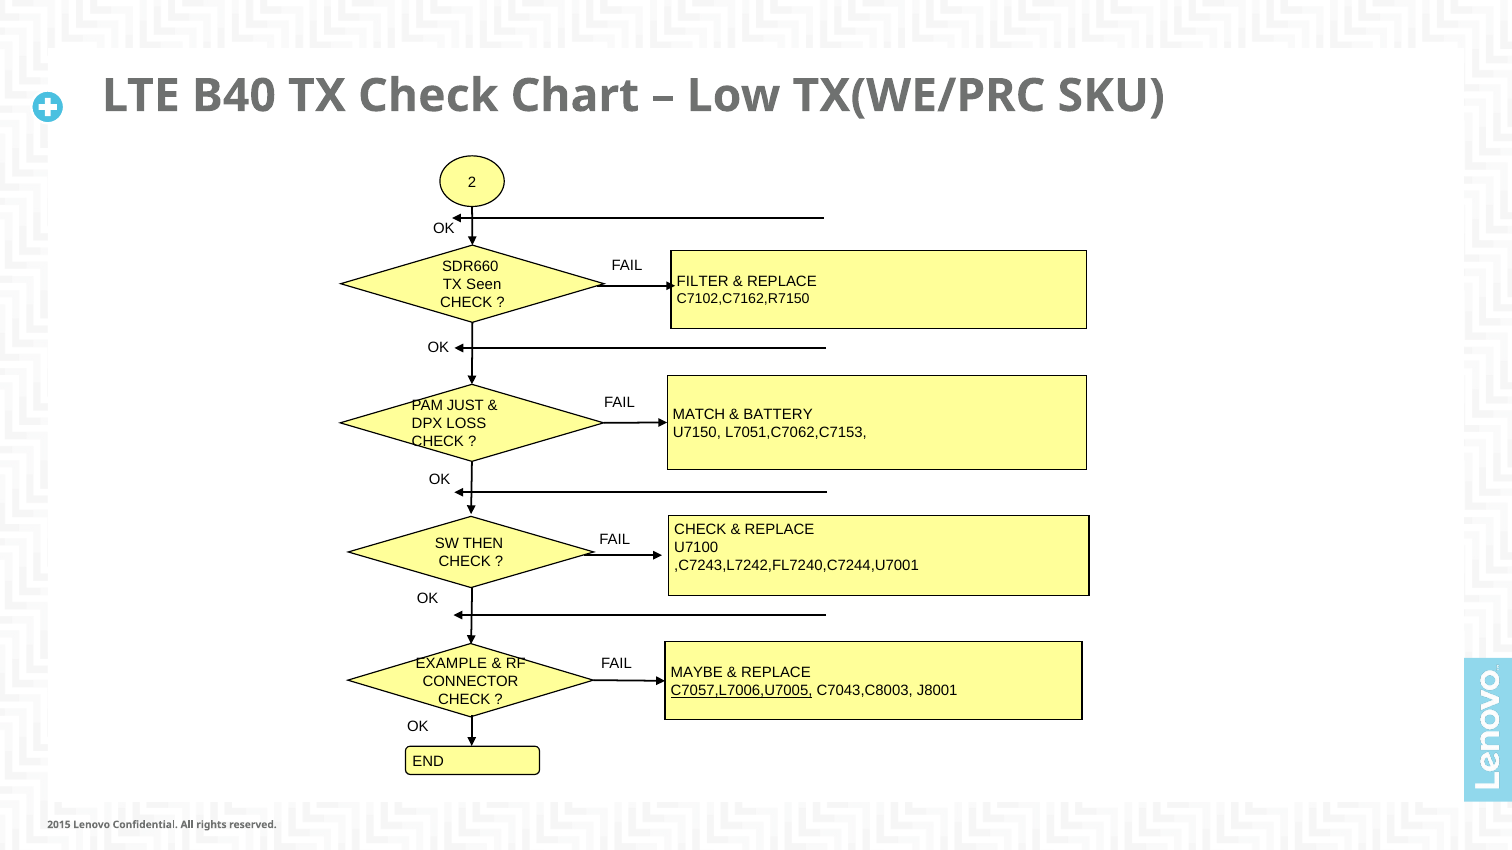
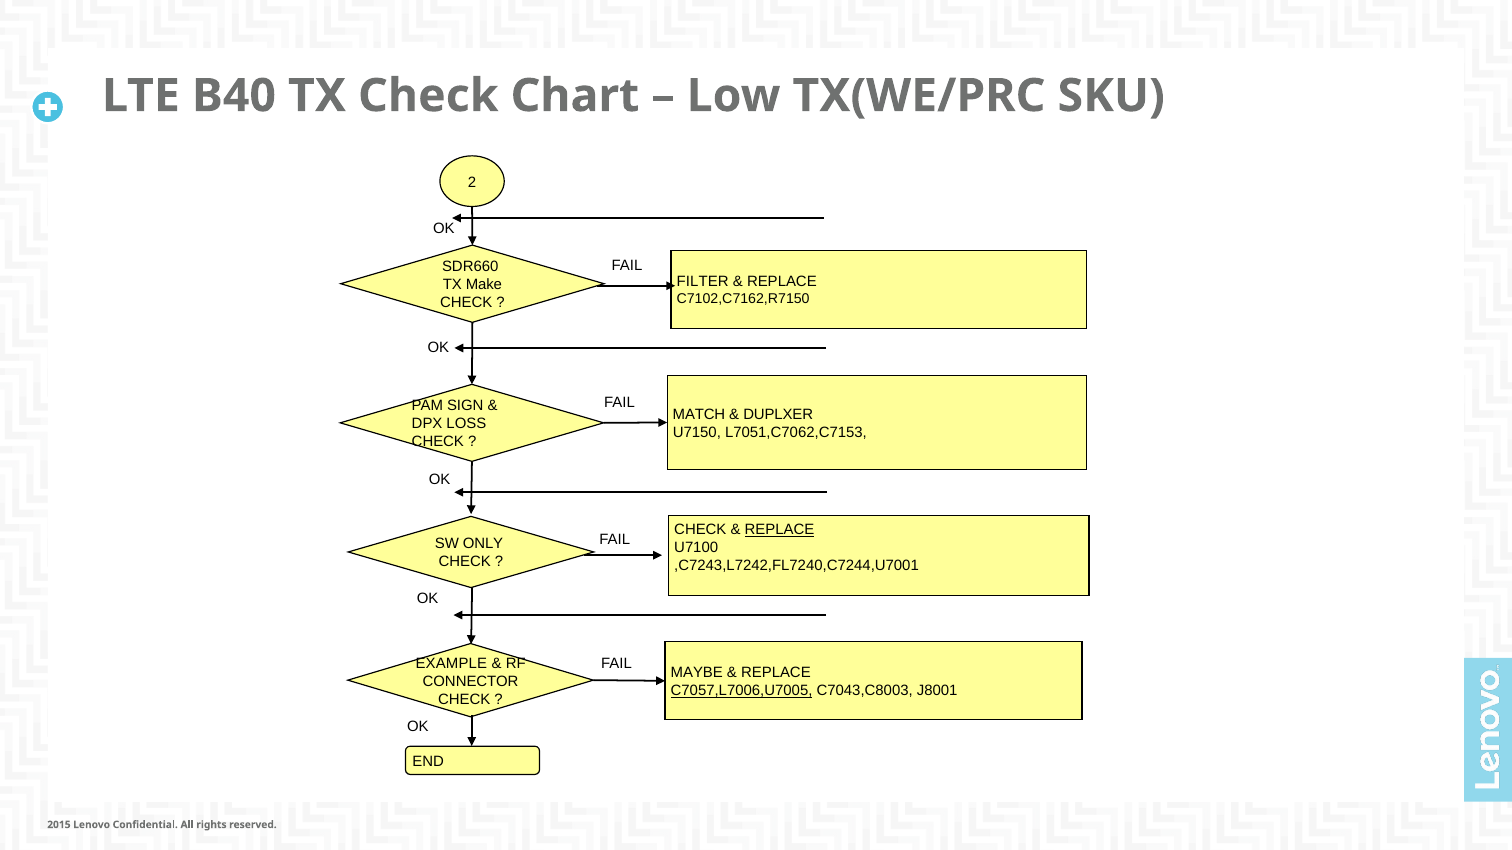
Seen: Seen -> Make (484, 285)
JUST: JUST -> SIGN (465, 406)
BATTERY: BATTERY -> DUPLXER (778, 415)
REPLACE underline: none -> present (780, 530)
THEN: THEN -> ONLY (483, 544)
